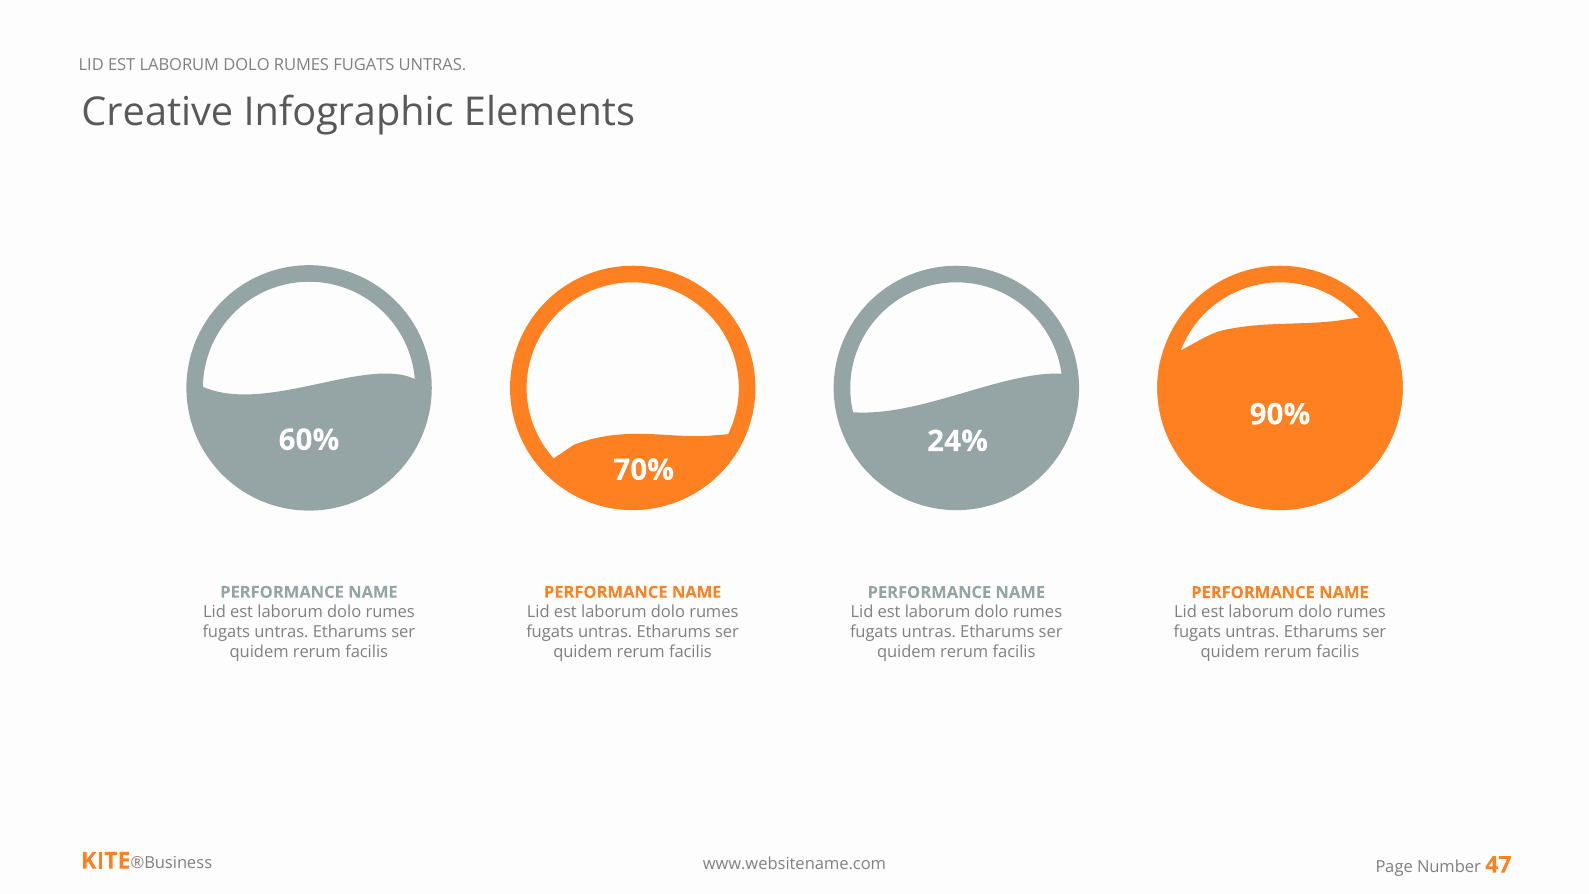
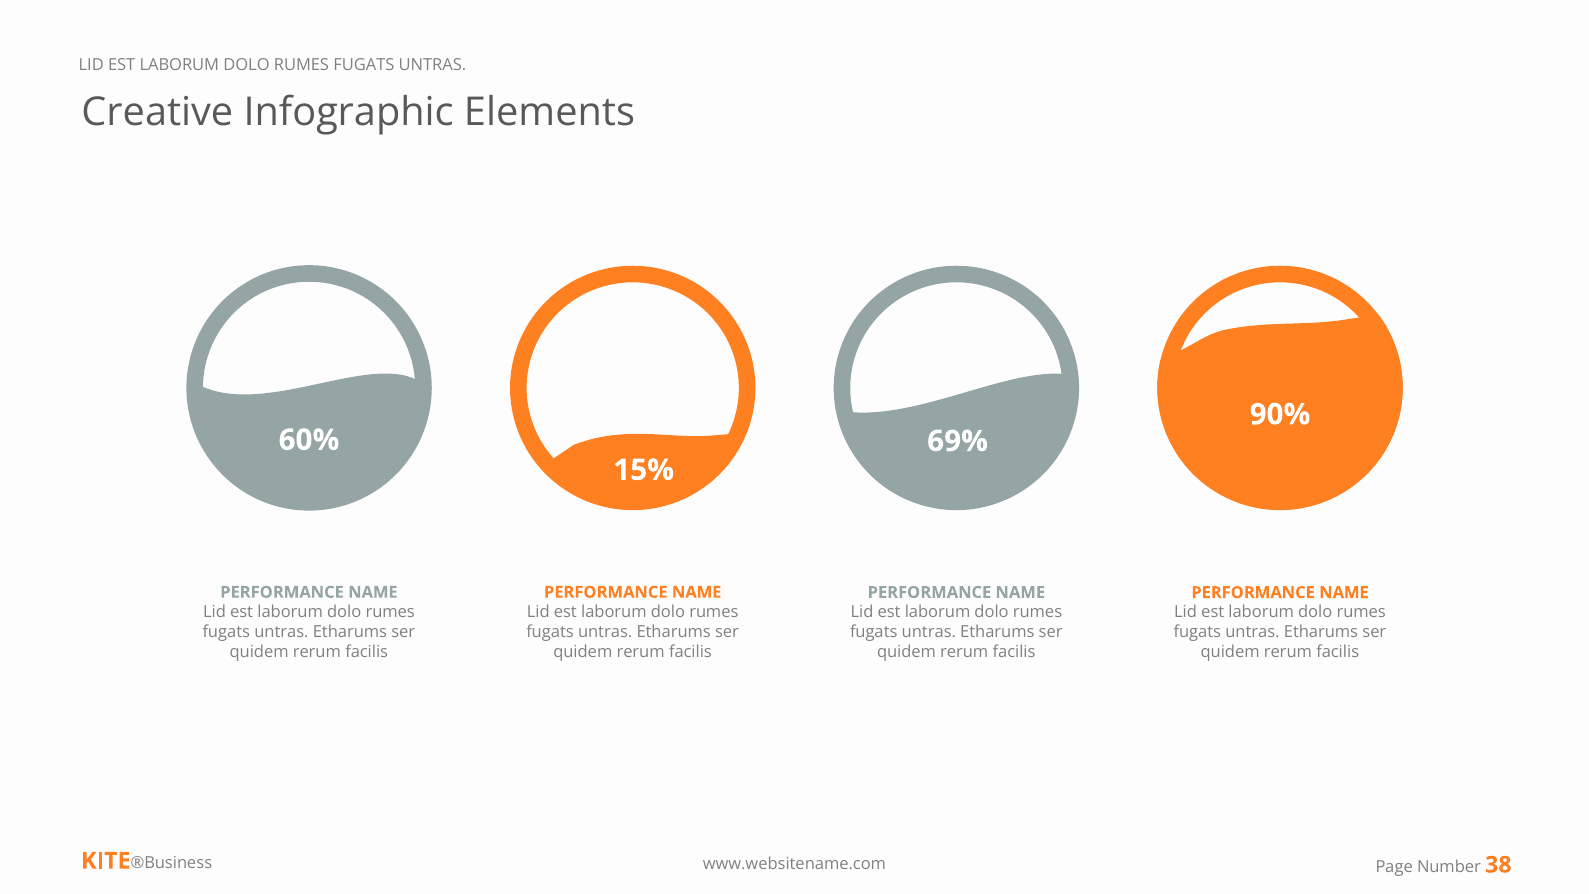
24%: 24% -> 69% (958, 441)
70%: 70% -> 15% (644, 470)
47: 47 -> 38 (1498, 865)
